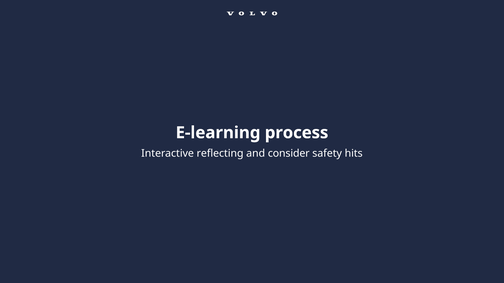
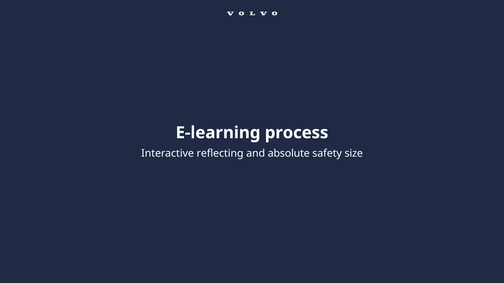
consider: consider -> absolute (289, 154)
hits: hits -> size (354, 154)
